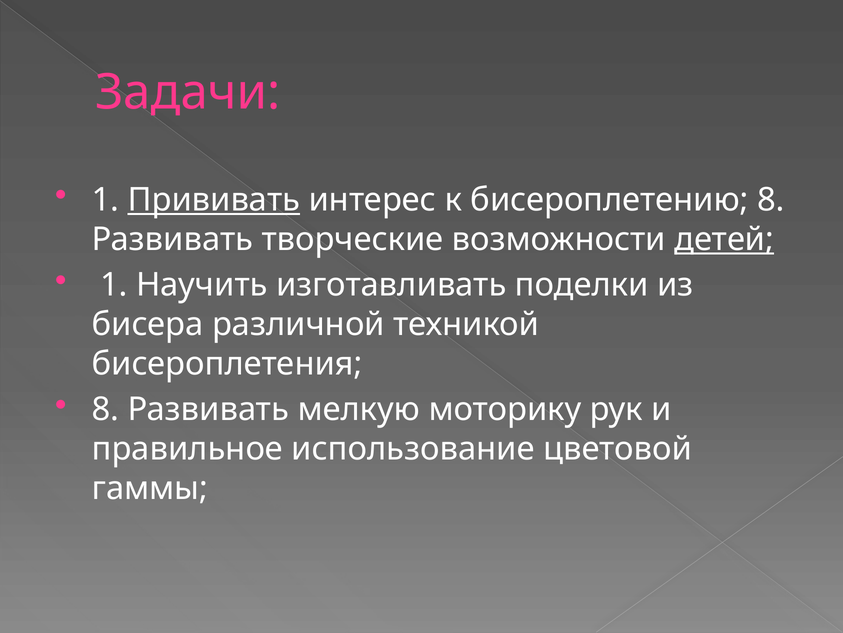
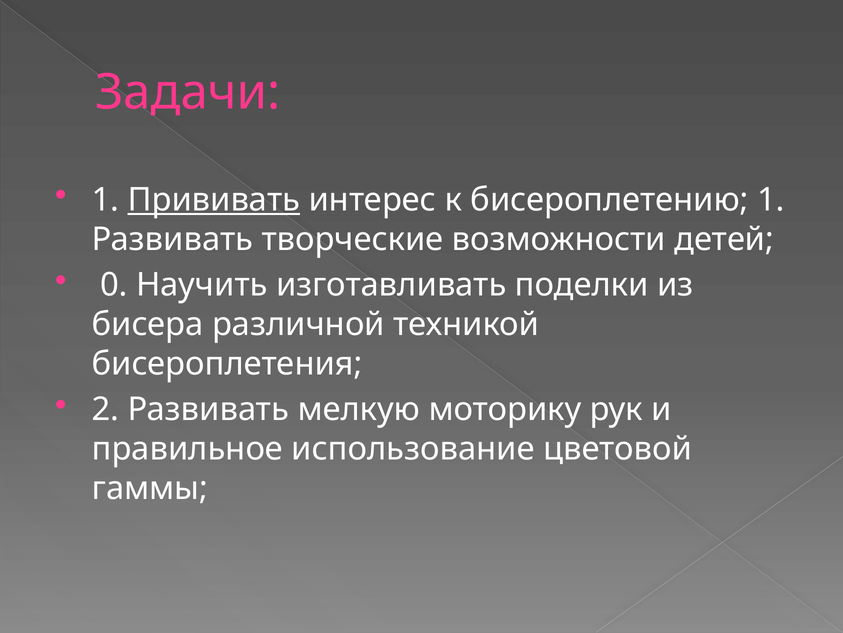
бисероплетению 8: 8 -> 1 (771, 200)
детей underline: present -> none (724, 239)
1: 1 -> 0 (114, 285)
8: 8 -> 2 (106, 409)
